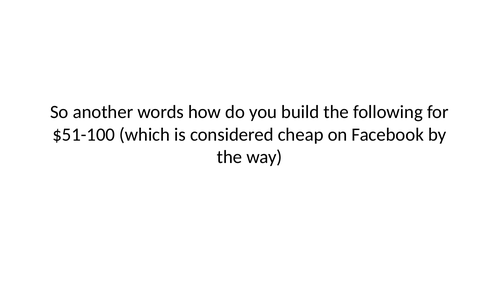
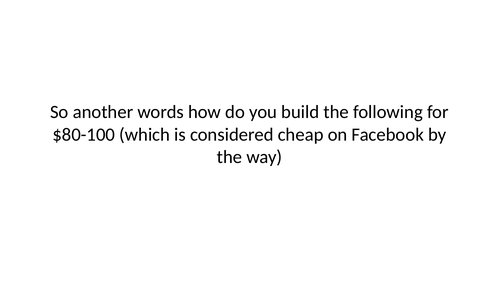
$51-100: $51-100 -> $80-100 (84, 134)
